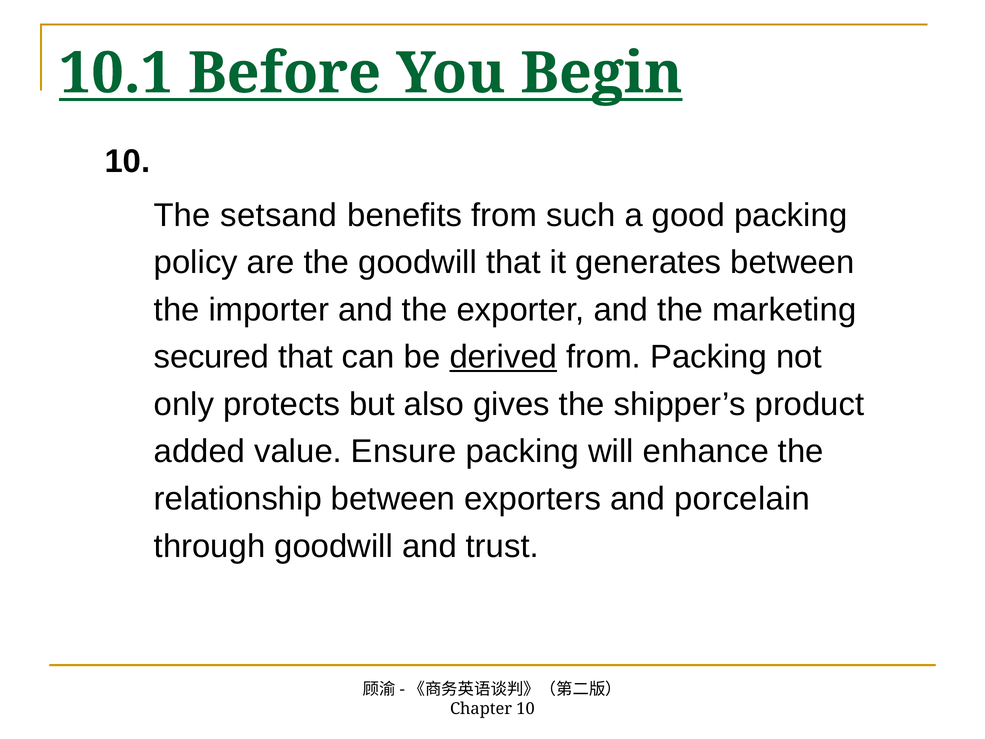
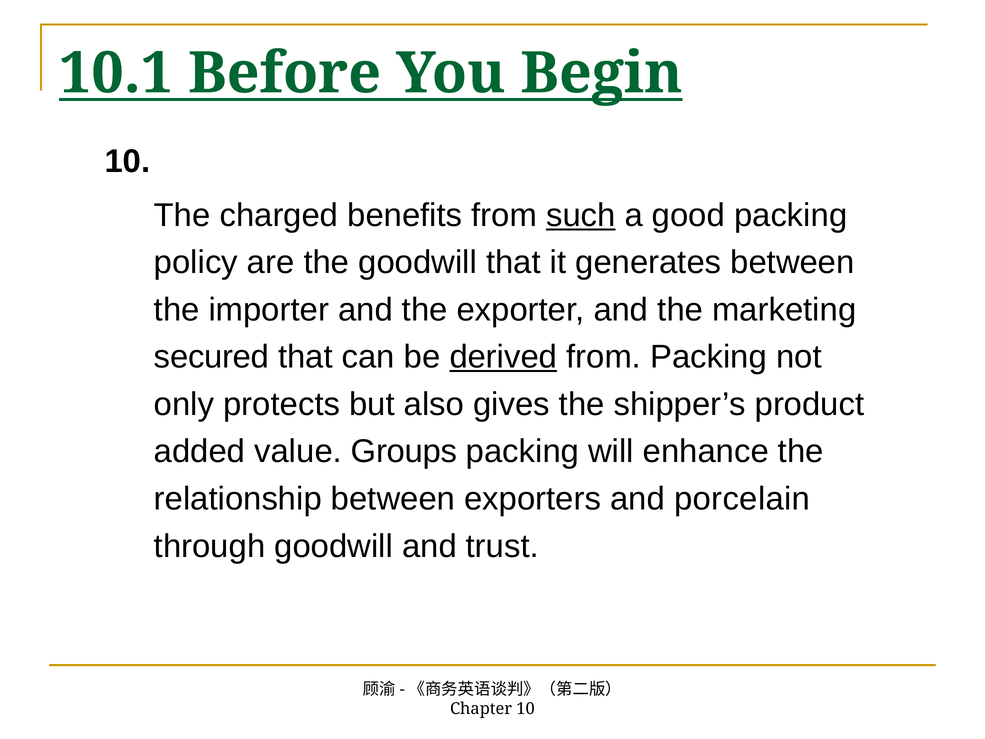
setsand: setsand -> charged (279, 215)
such underline: none -> present (581, 215)
Ensure: Ensure -> Groups (404, 451)
